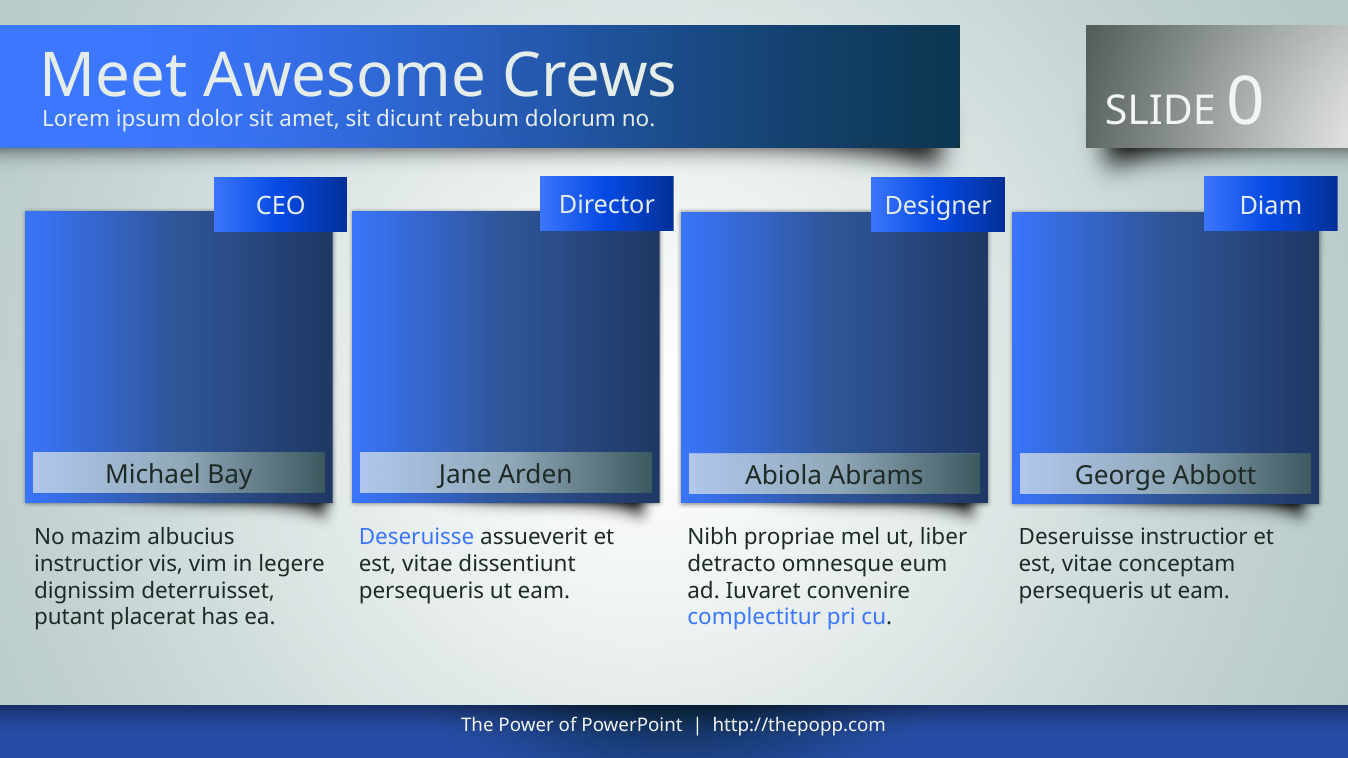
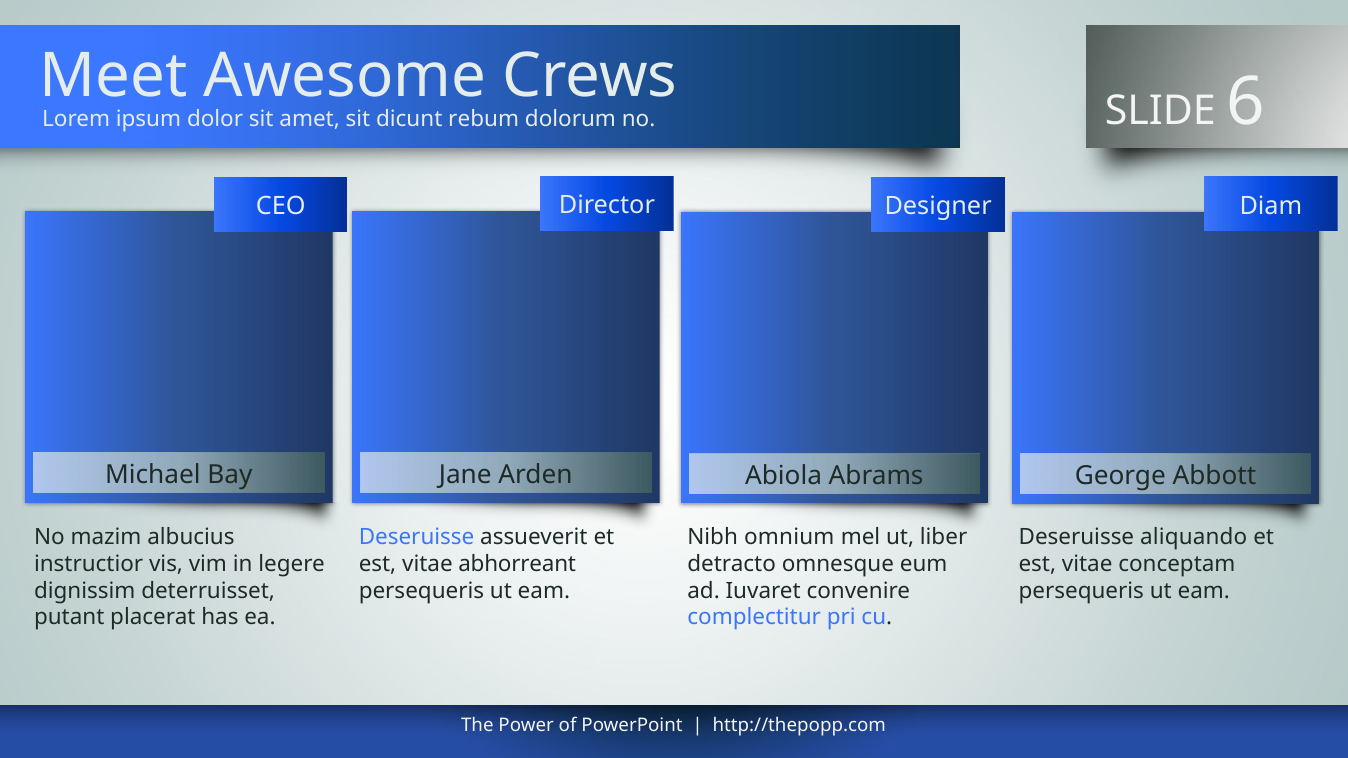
0: 0 -> 6 (1246, 103)
propriae: propriae -> omnium (789, 537)
Deseruisse instructior: instructior -> aliquando (1194, 537)
dissentiunt: dissentiunt -> abhorreant (517, 564)
